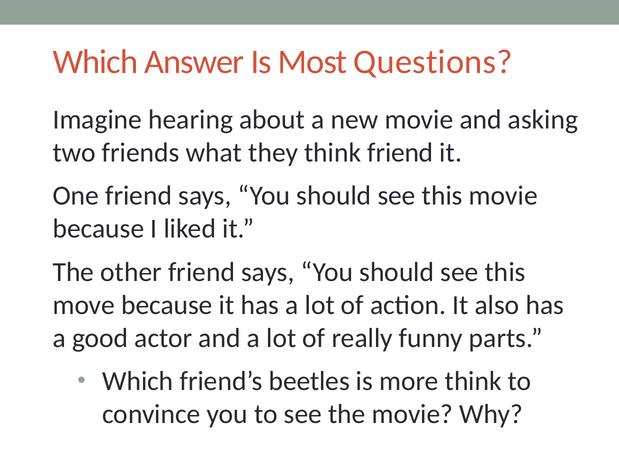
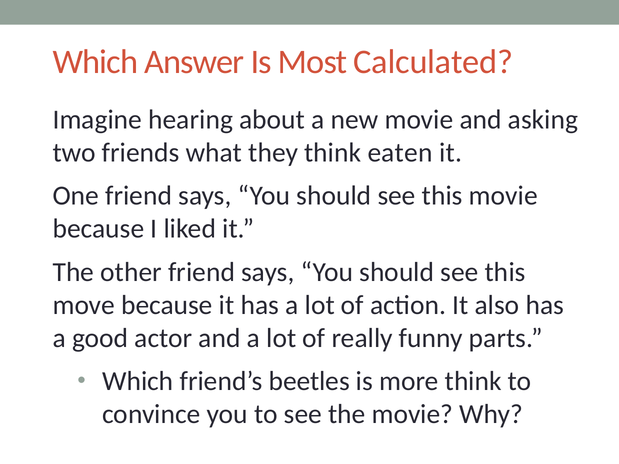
Questions: Questions -> Calculated (433, 62)
think friend: friend -> eaten (400, 153)
